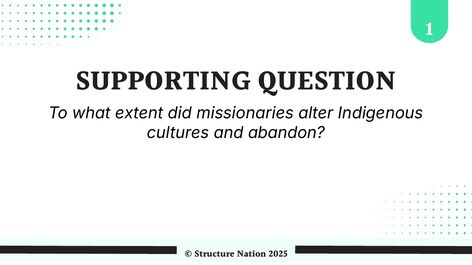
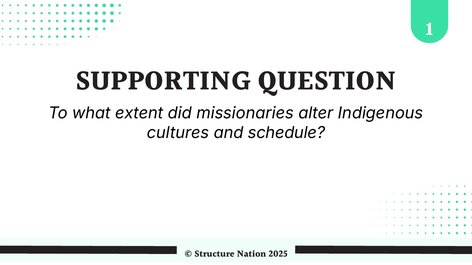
abandon: abandon -> schedule (287, 133)
